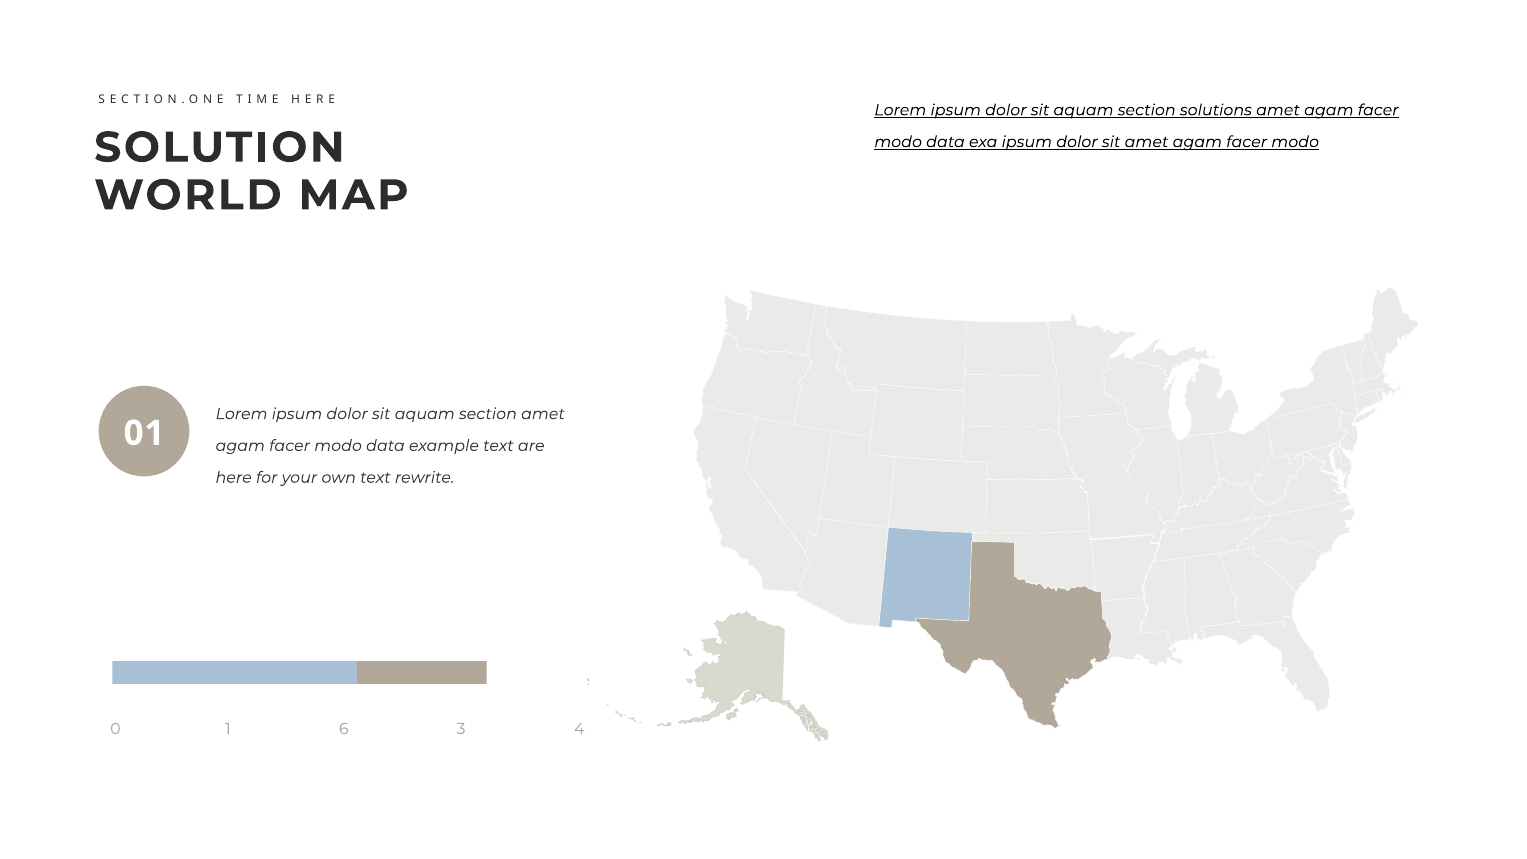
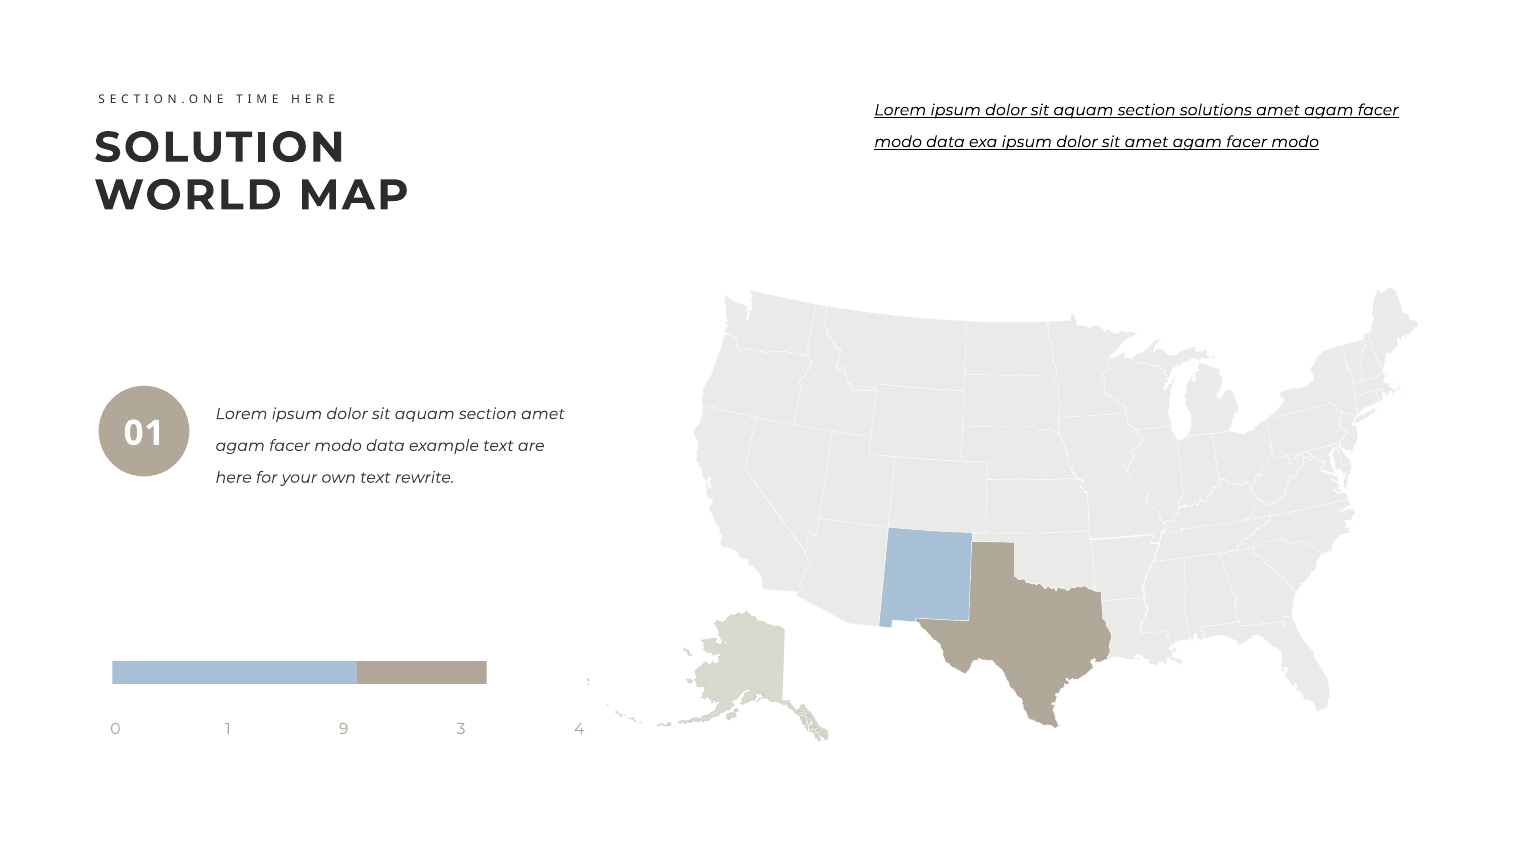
6: 6 -> 9 (344, 729)
